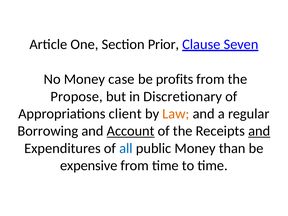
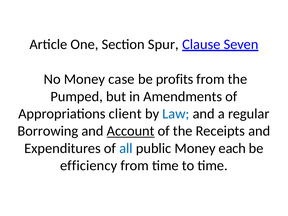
Prior: Prior -> Spur (163, 44)
Propose: Propose -> Pumped (77, 96)
Discretionary: Discretionary -> Amendments (183, 96)
Law colour: orange -> blue (176, 114)
and underline: present -> none (259, 131)
than: than -> each (232, 148)
expensive: expensive -> efficiency (89, 166)
